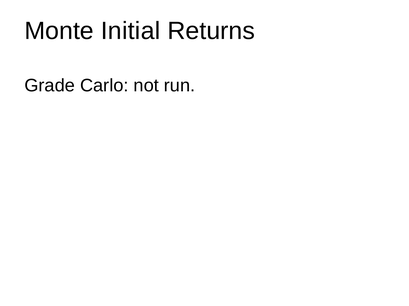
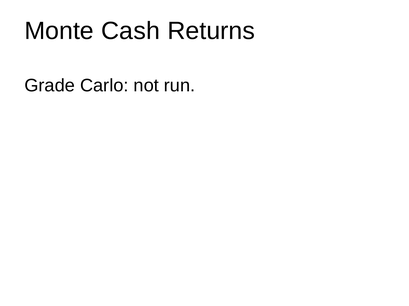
Initial: Initial -> Cash (131, 31)
